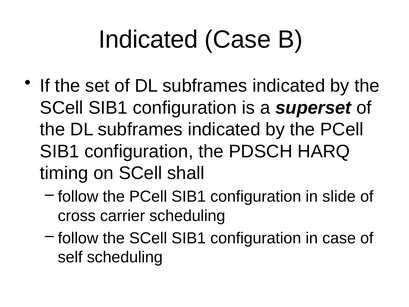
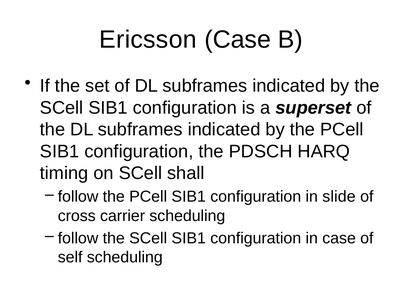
Indicated: Indicated -> Ericsson (148, 40)
